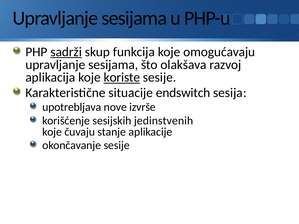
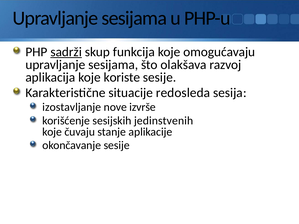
koriste underline: present -> none (122, 77)
endswitch: endswitch -> redosleda (183, 93)
upotrebljava: upotrebljava -> izostavljanje (72, 107)
